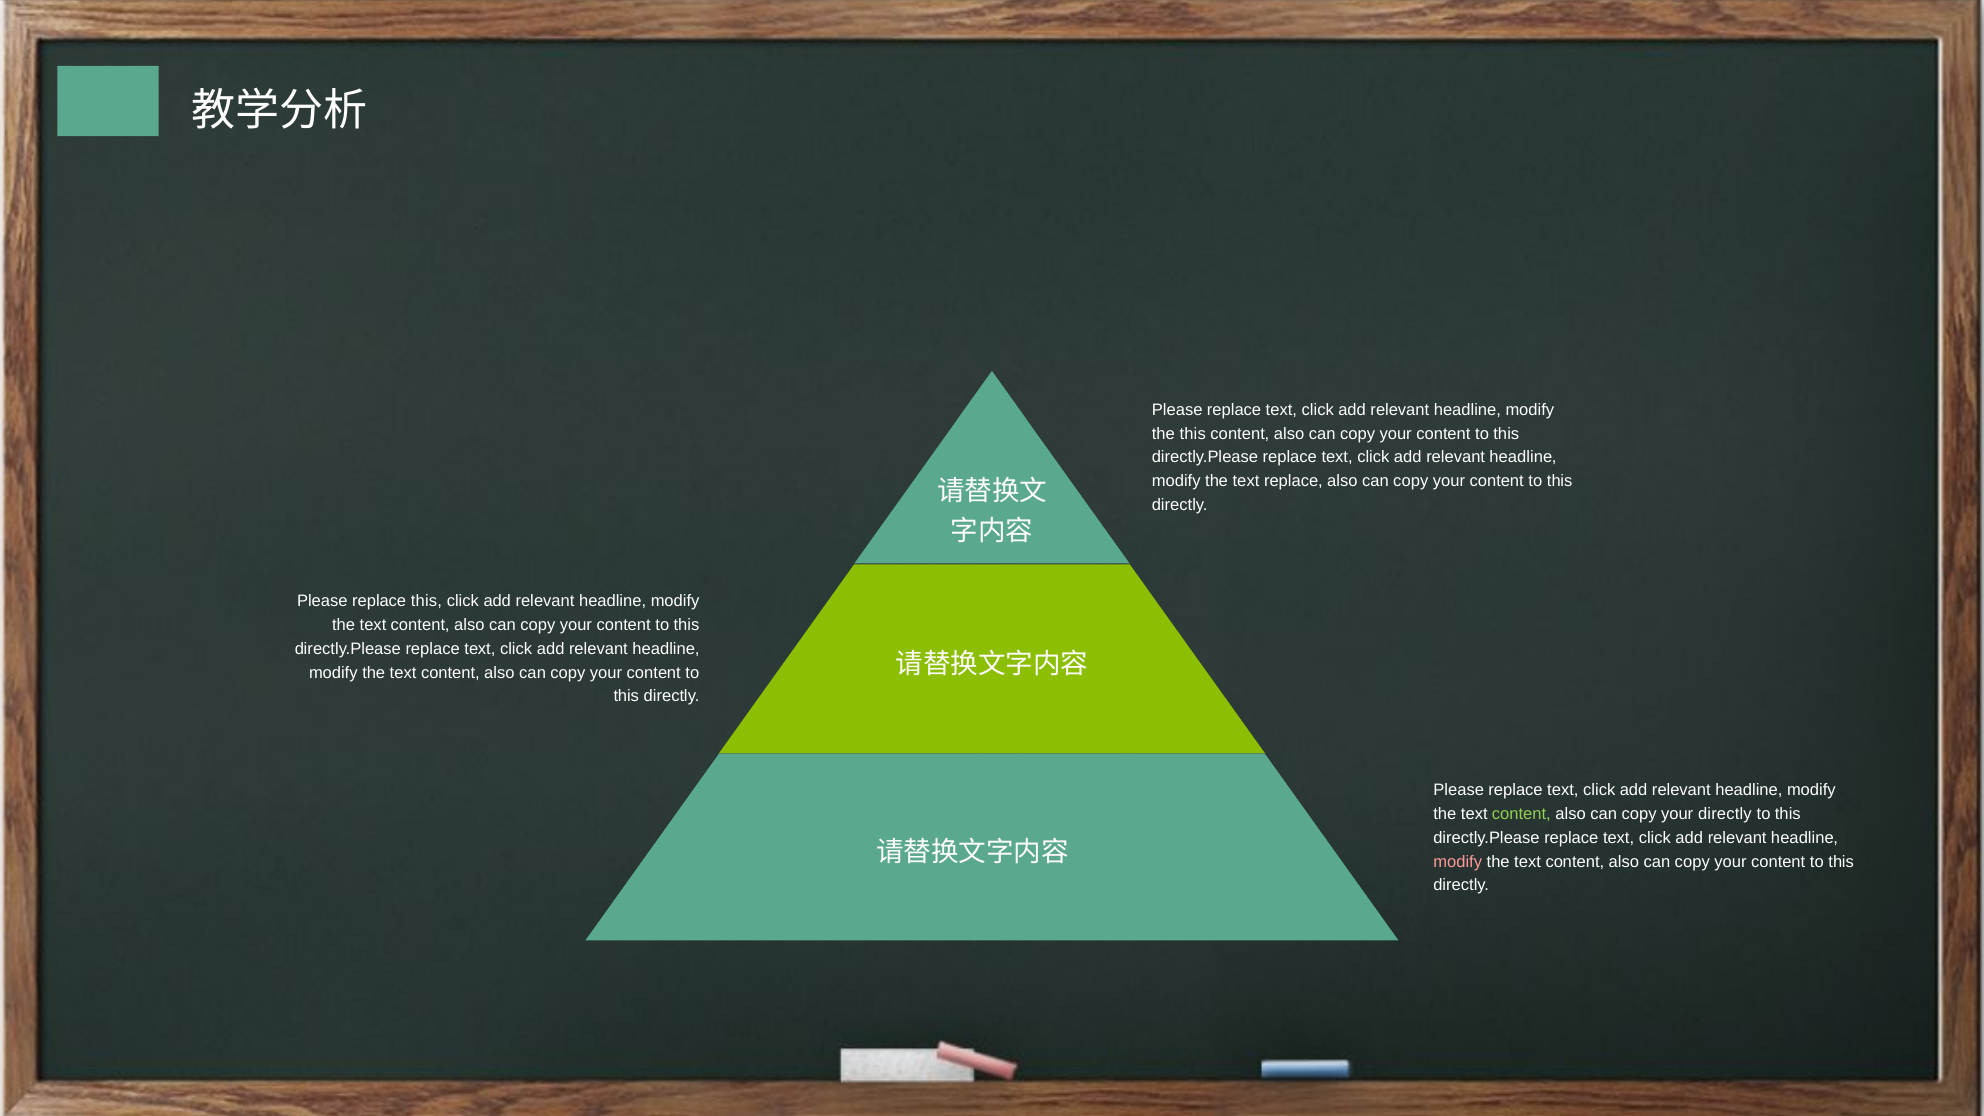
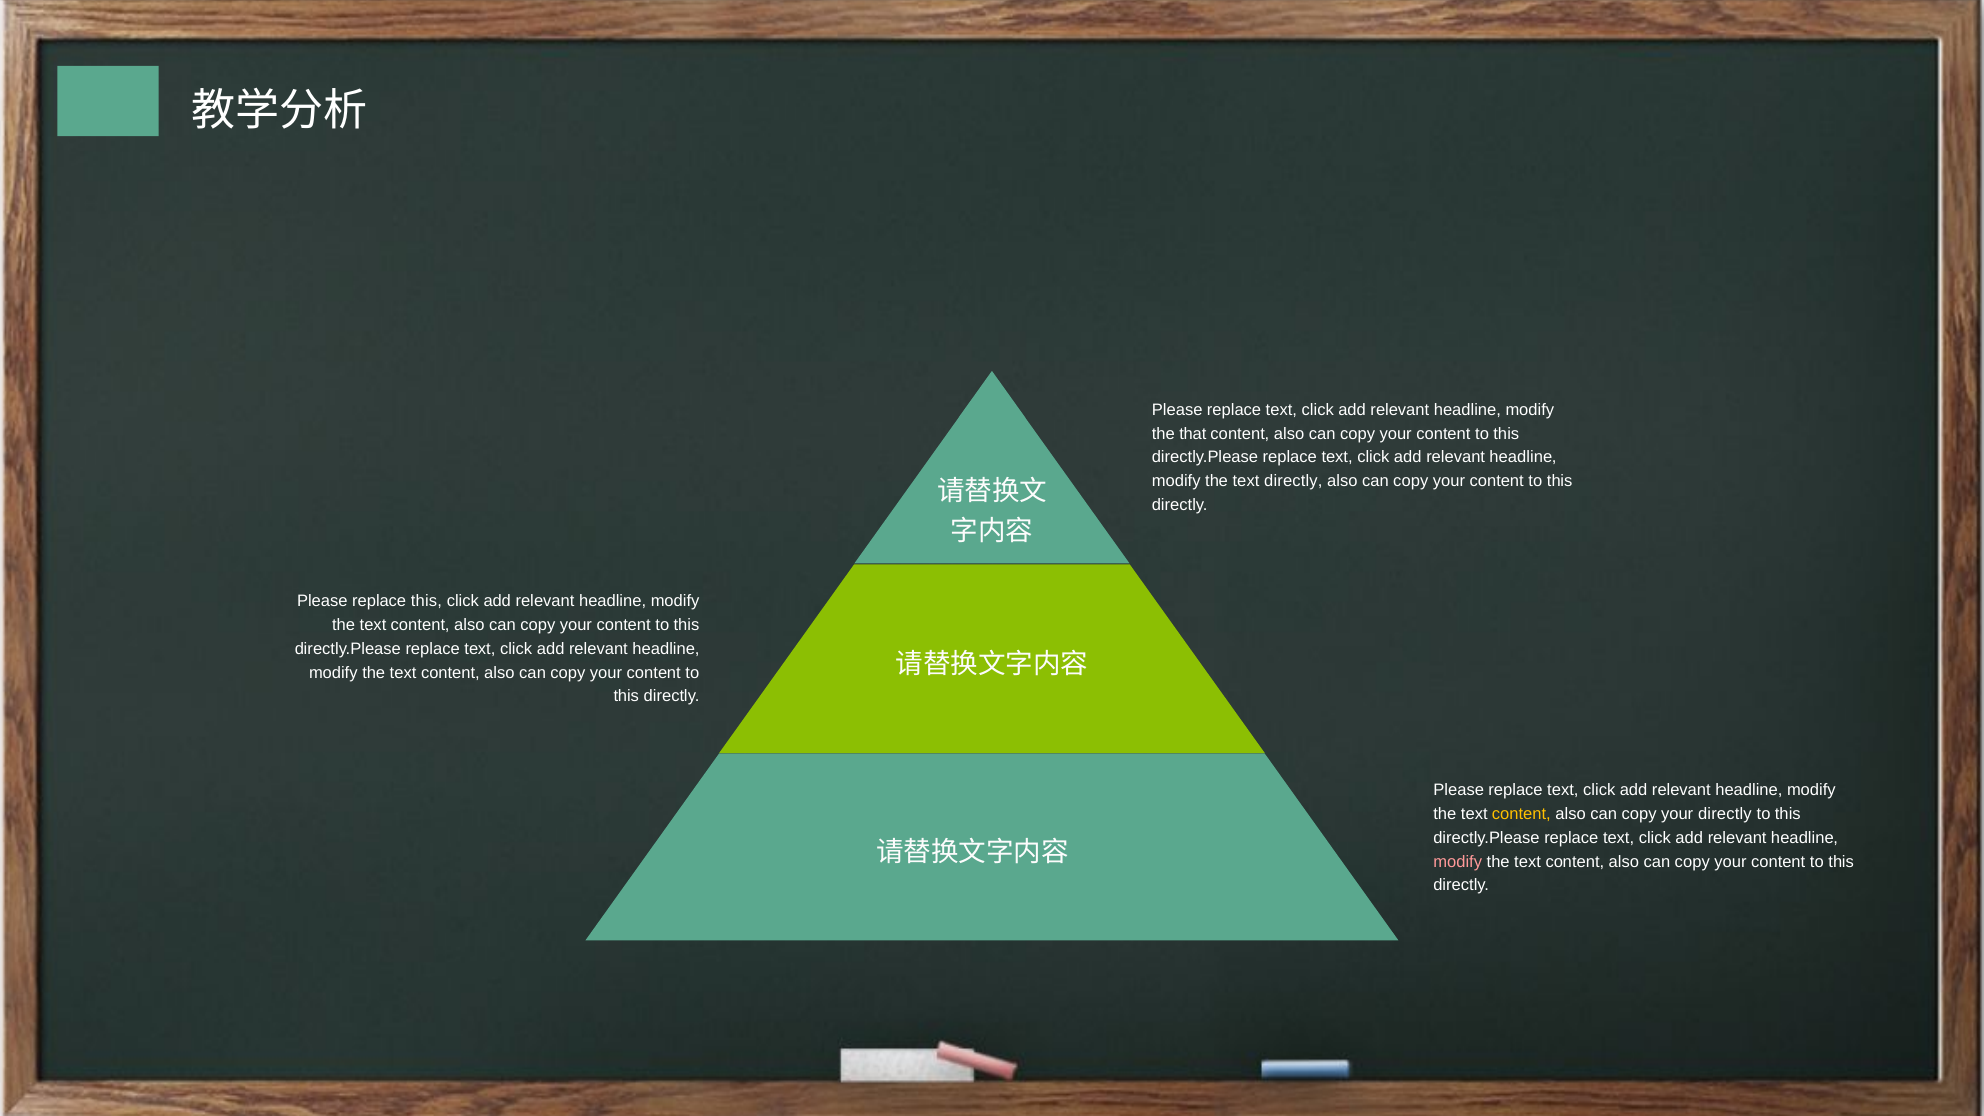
the this: this -> that (1193, 434)
text replace: replace -> directly (1293, 481)
content colour: light green -> yellow (1521, 814)
